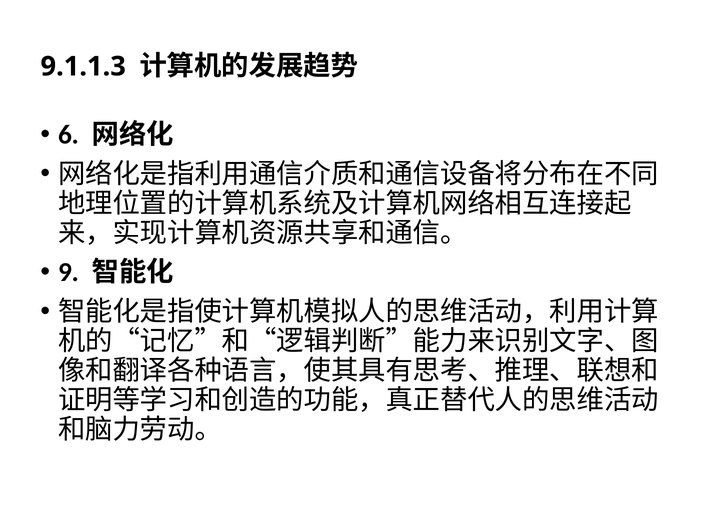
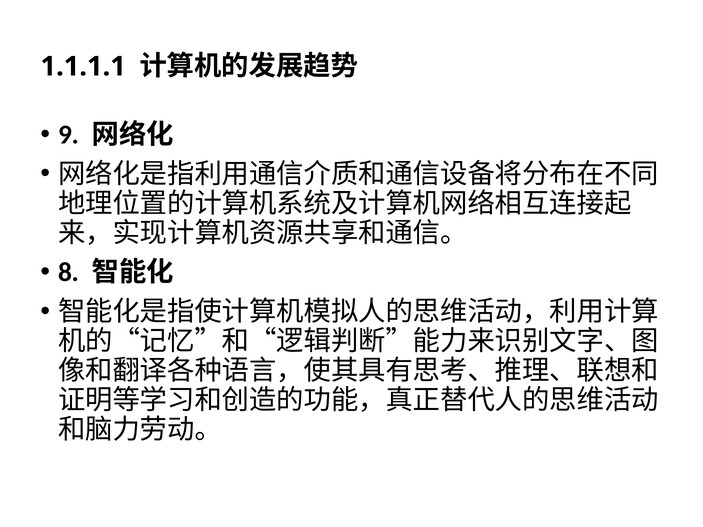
9.1.1.3: 9.1.1.3 -> 1.1.1.1 (83, 66)
6: 6 -> 9 (69, 135)
9: 9 -> 8 (69, 272)
